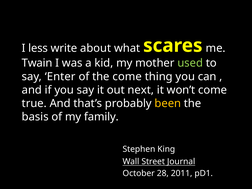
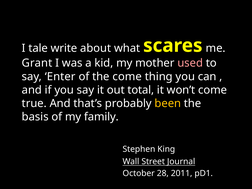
less: less -> tale (38, 48)
Twain: Twain -> Grant (37, 63)
used colour: light green -> pink (190, 63)
next: next -> total (141, 90)
